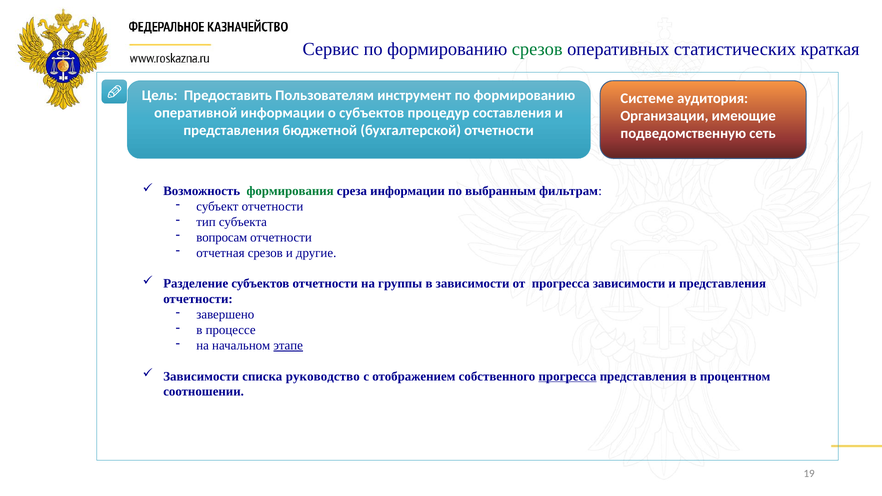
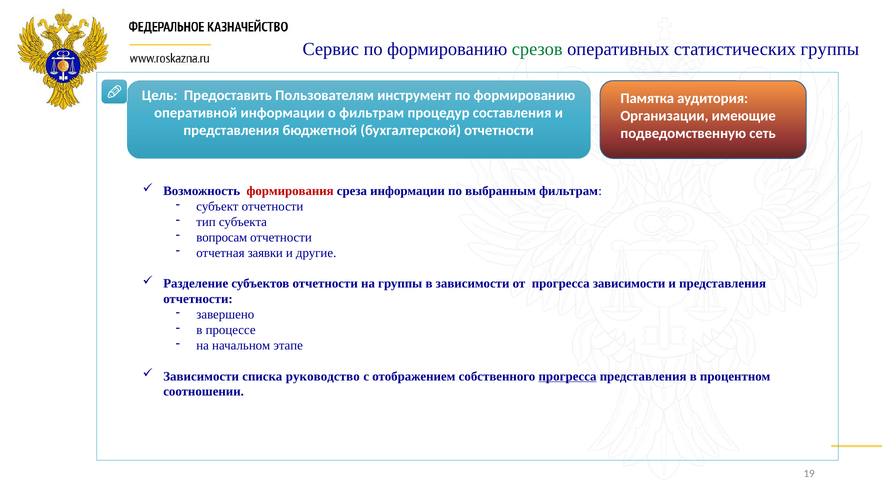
статистических краткая: краткая -> группы (830, 49)
Системе: Системе -> Памятка (647, 98)
о субъектов: субъектов -> фильтрам (372, 113)
формирования colour: green -> red (290, 191)
отчетная срезов: срезов -> заявки (265, 253)
этапе underline: present -> none (288, 345)
